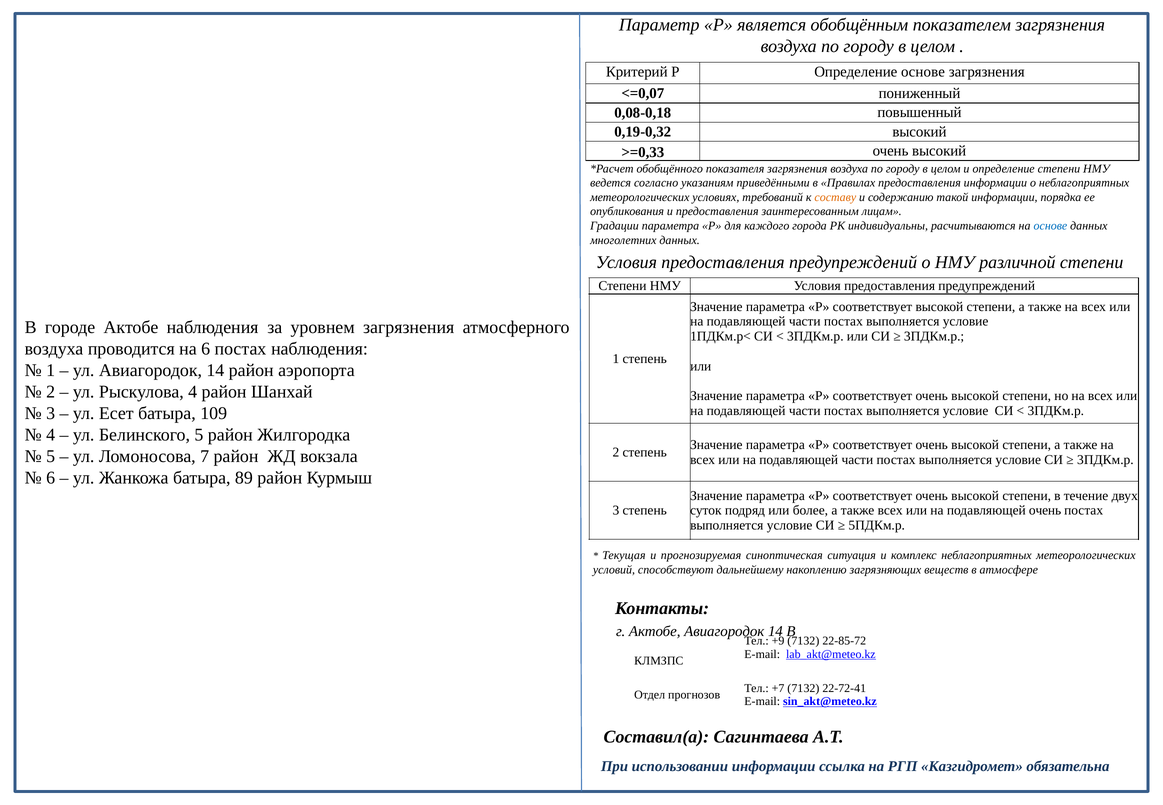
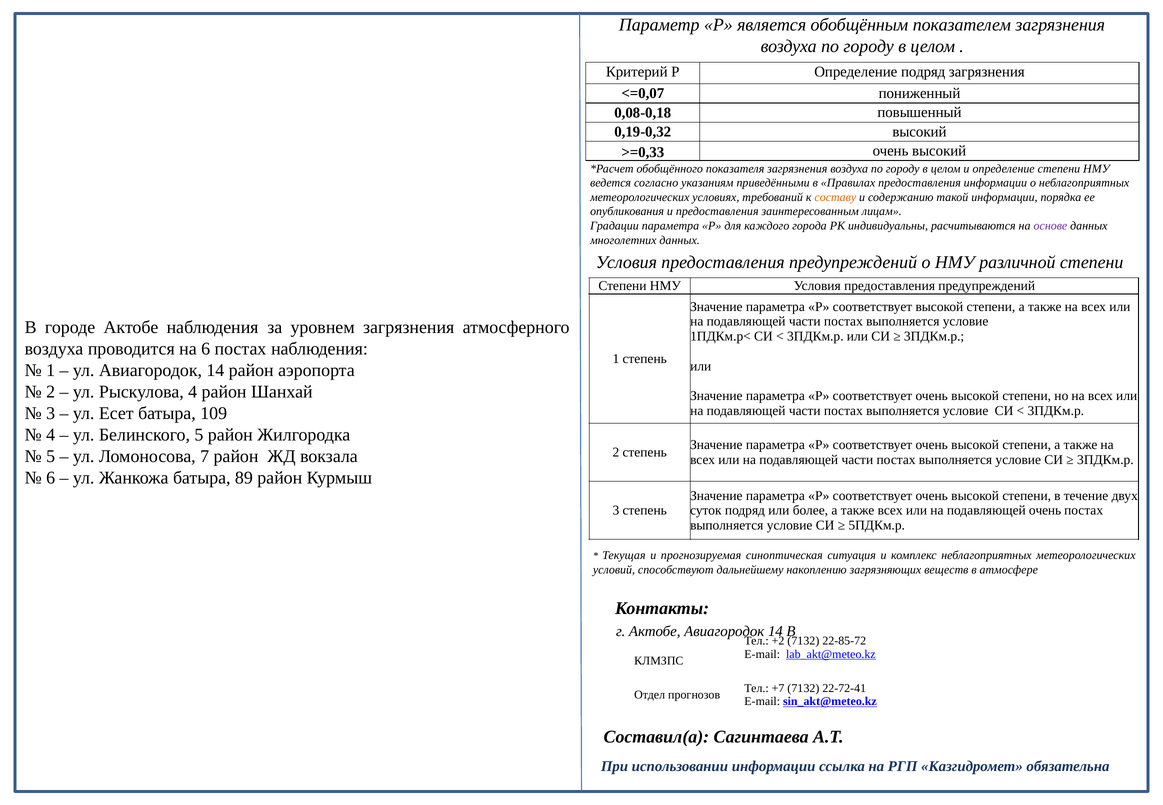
Определение основе: основе -> подряд (923, 72)
основе colour: blue -> purple (1050, 226)
+9: +9 -> +2 (778, 641)
